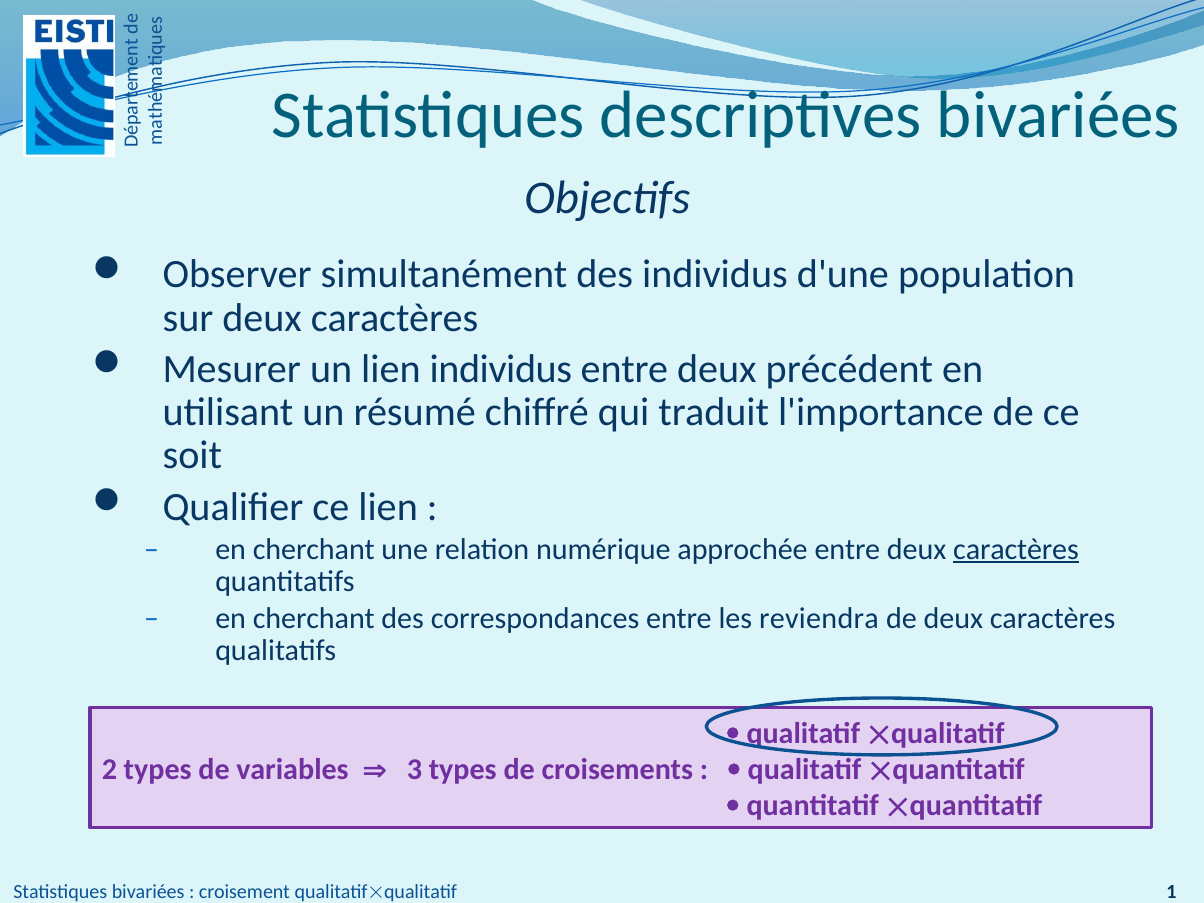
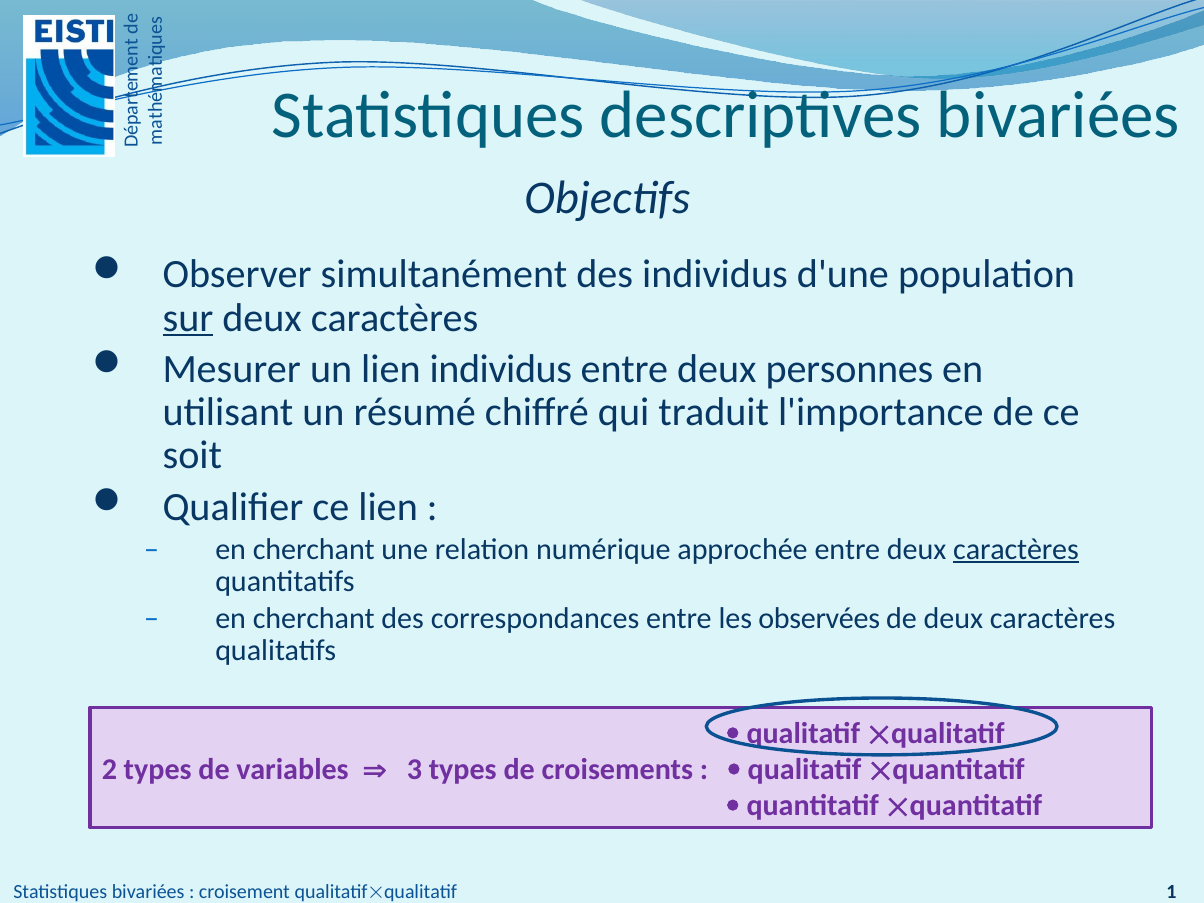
sur underline: none -> present (188, 318)
précédent: précédent -> personnes (850, 369)
reviendra: reviendra -> observées (819, 618)
